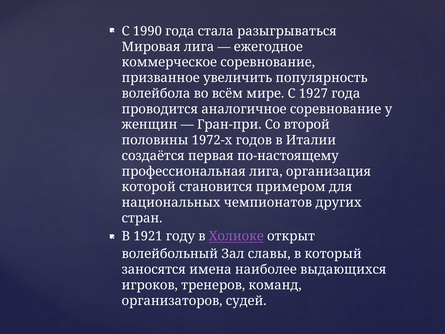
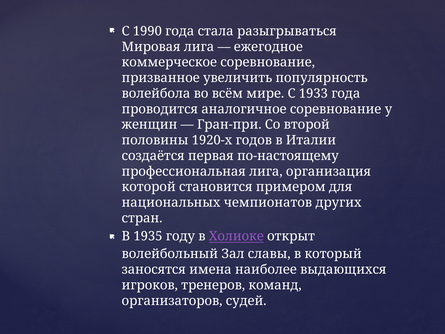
1927: 1927 -> 1933 (313, 93)
1972-х: 1972-х -> 1920-х (212, 140)
1921: 1921 -> 1935 (148, 236)
